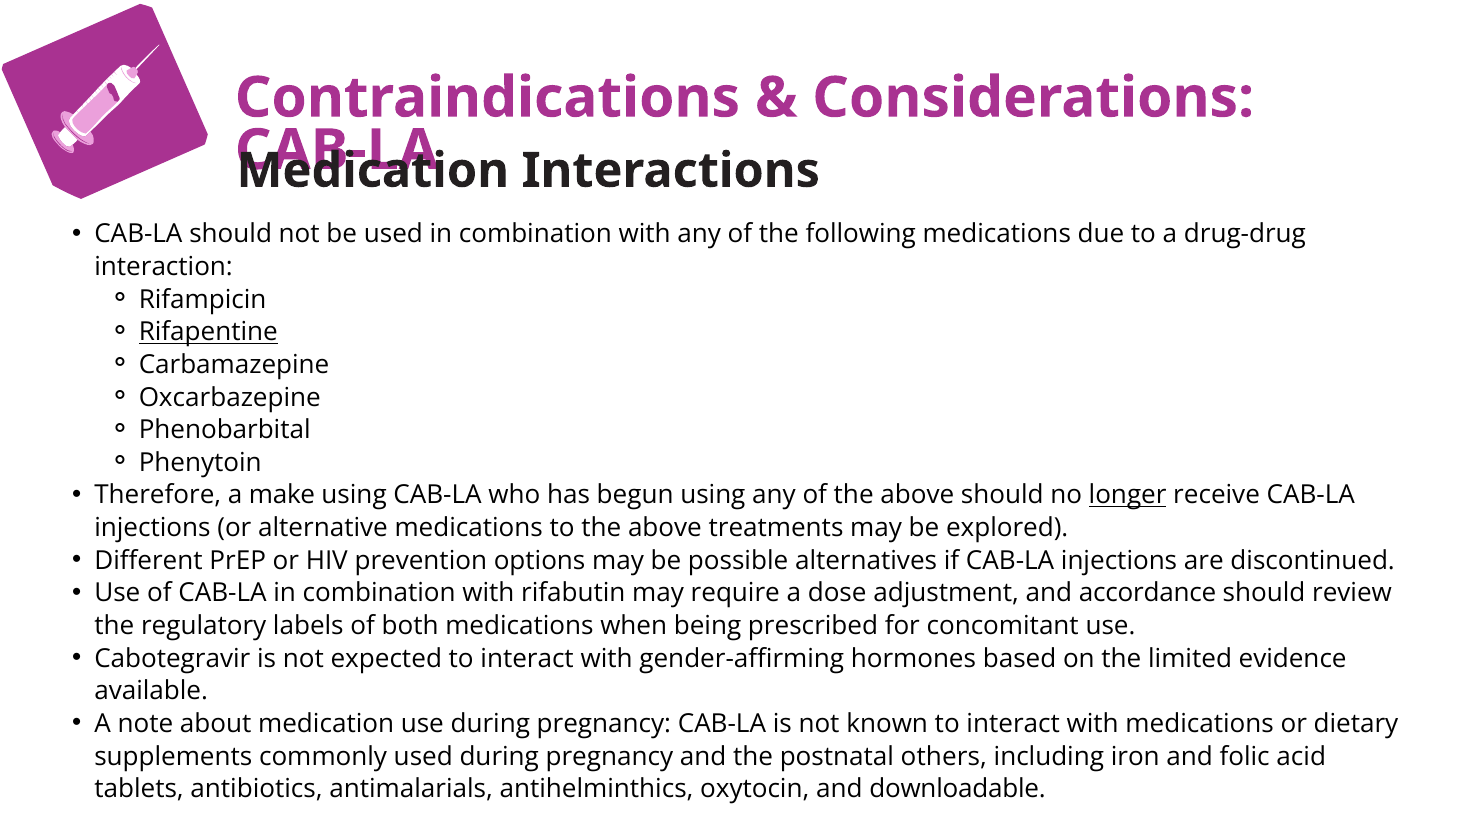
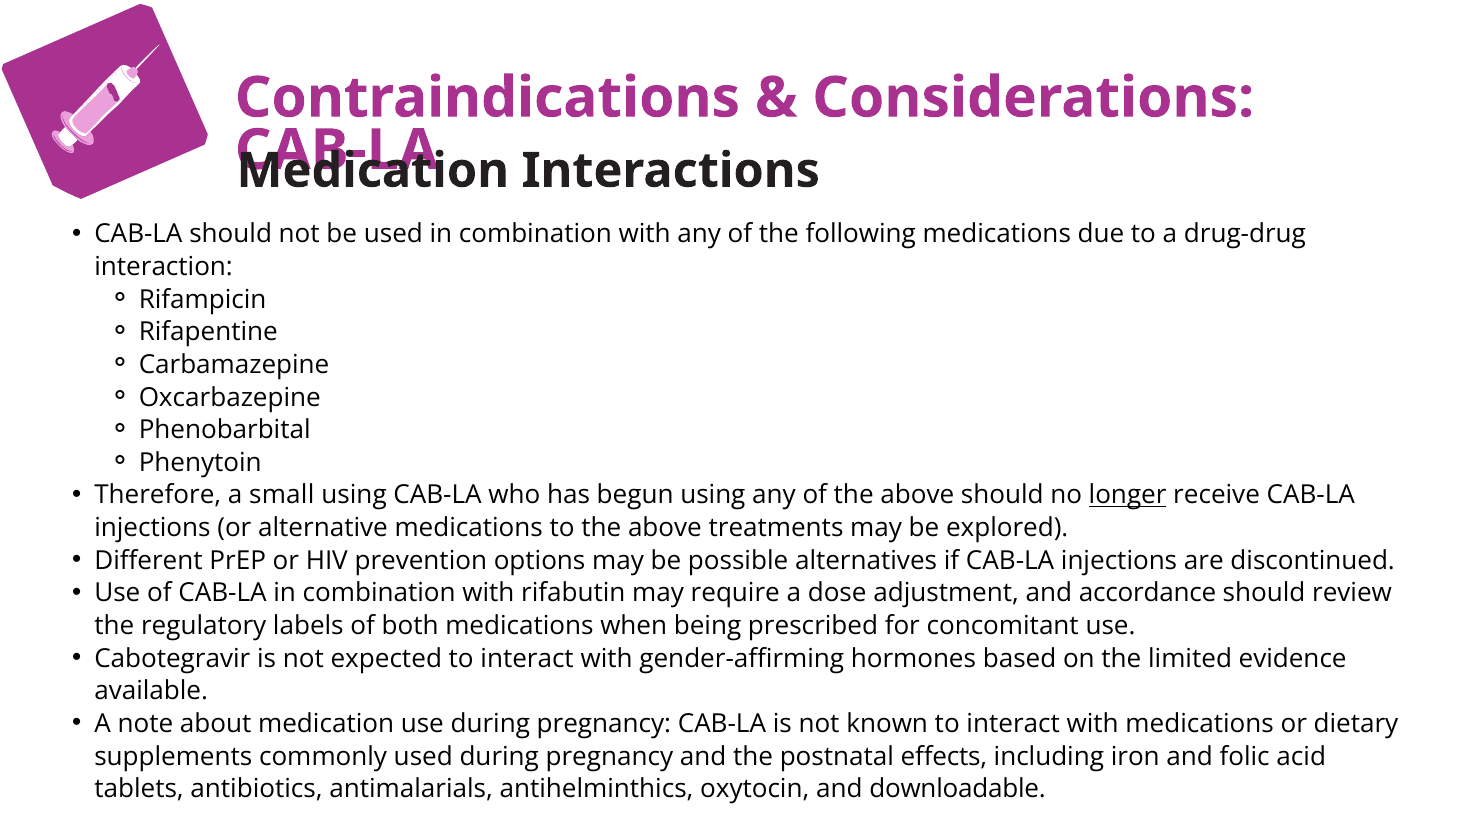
Rifapentine underline: present -> none (208, 332)
make: make -> small (282, 495)
others: others -> effects (944, 756)
